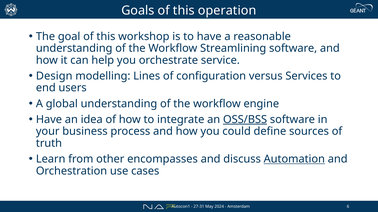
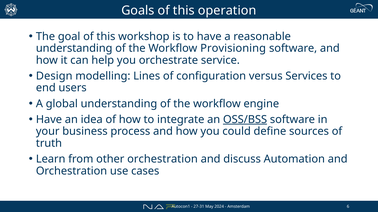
Streamlining: Streamlining -> Provisioning (233, 48)
other encompasses: encompasses -> orchestration (163, 159)
Automation underline: present -> none (294, 159)
